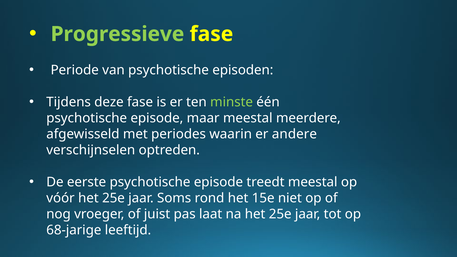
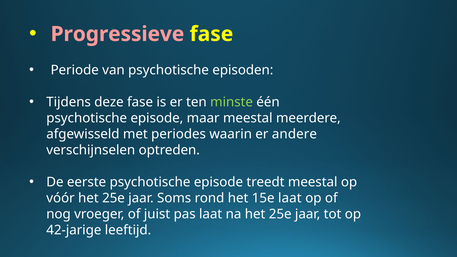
Progressieve colour: light green -> pink (117, 34)
15e niet: niet -> laat (290, 198)
68-jarige: 68-jarige -> 42-jarige (74, 230)
